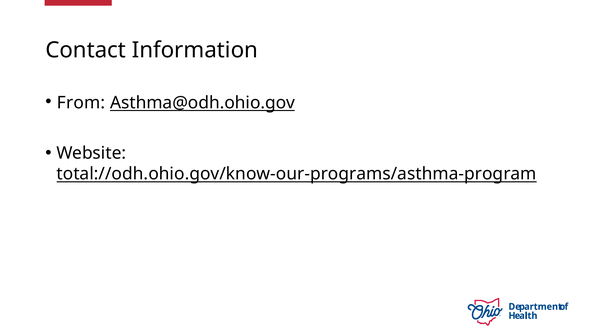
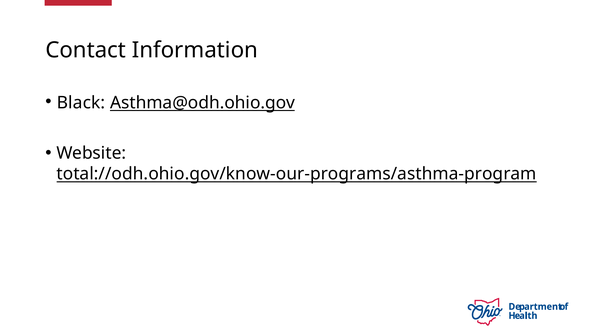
From: From -> Black (81, 103)
